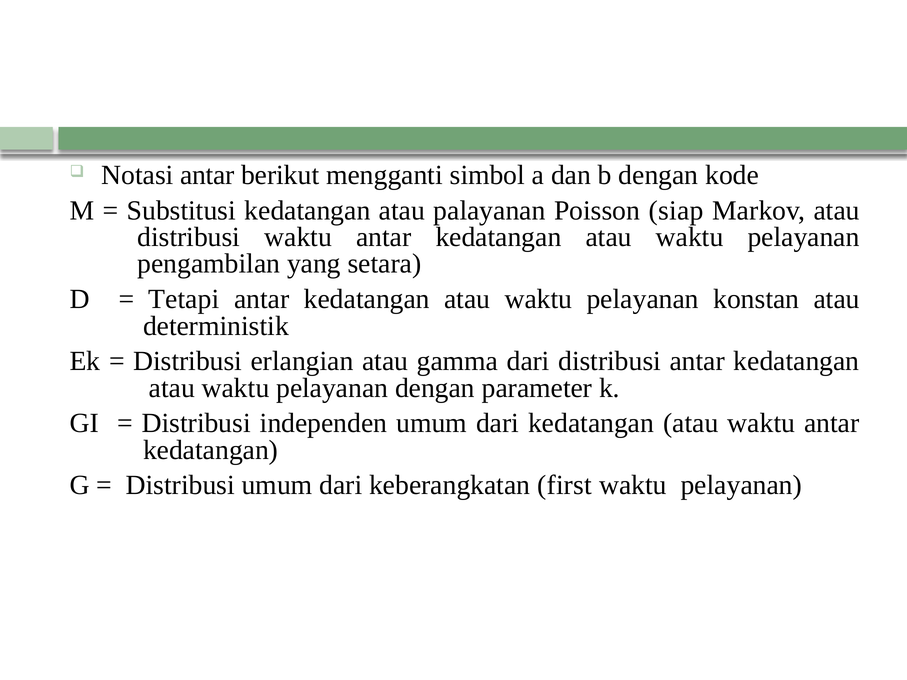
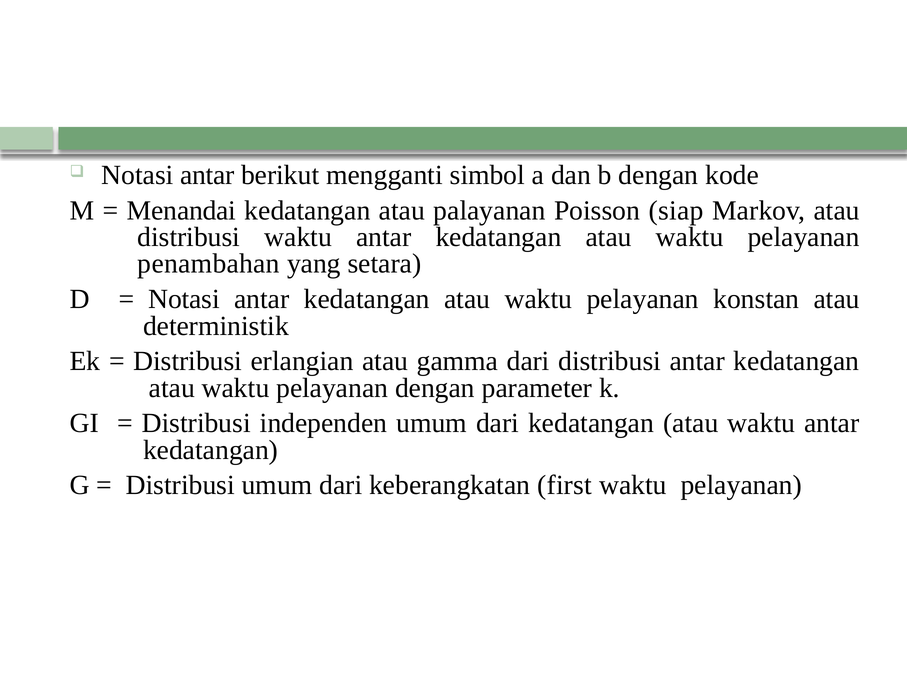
Substitusi: Substitusi -> Menandai (181, 211)
pengambilan: pengambilan -> penambahan (209, 264)
Tetapi: Tetapi -> Notasi (184, 299)
